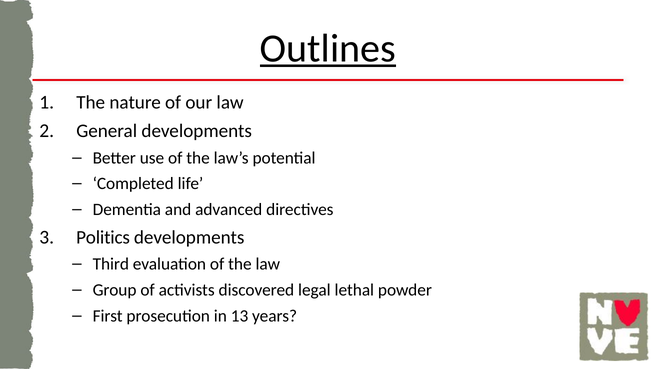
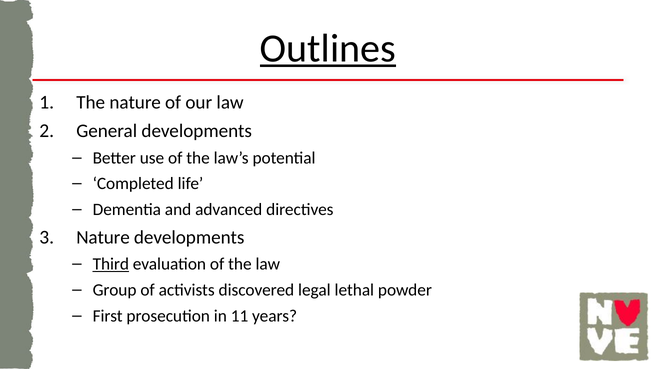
Politics: Politics -> Nature (103, 237)
Third underline: none -> present (111, 264)
13: 13 -> 11 (240, 316)
